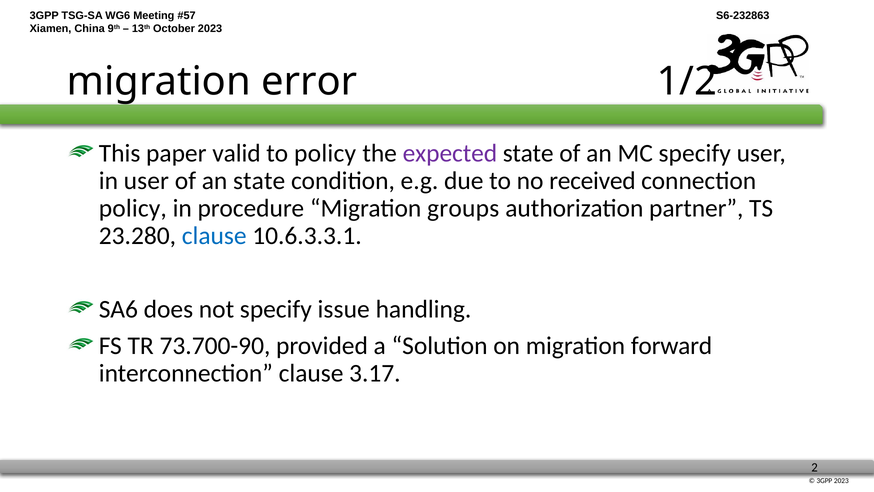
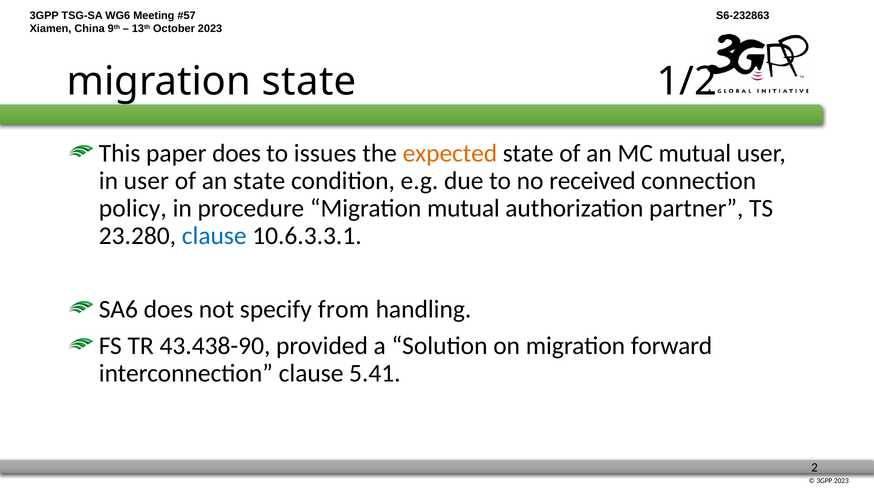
migration error: error -> state (309, 81)
paper valid: valid -> does (237, 153)
to policy: policy -> issues (325, 153)
expected colour: purple -> orange (450, 153)
MC specify: specify -> mutual (695, 153)
Migration groups: groups -> mutual (463, 208)
issue: issue -> from (344, 309)
73.700-90: 73.700-90 -> 43.438-90 (215, 346)
3.17: 3.17 -> 5.41 (375, 373)
